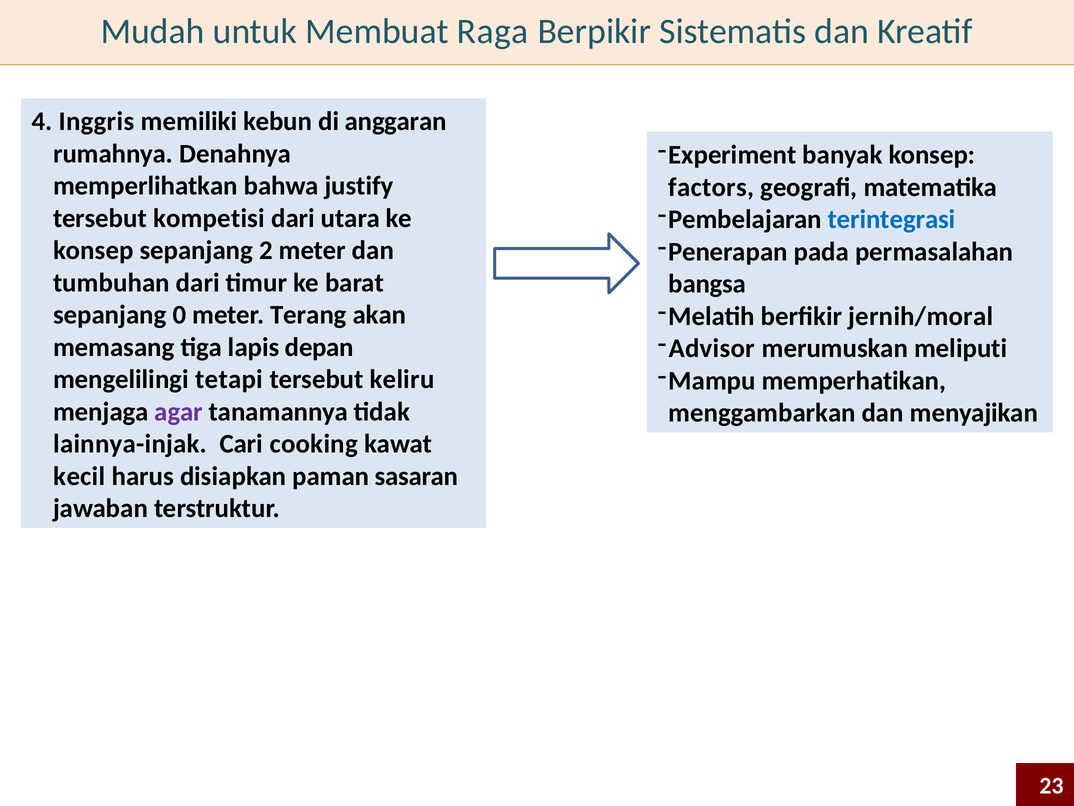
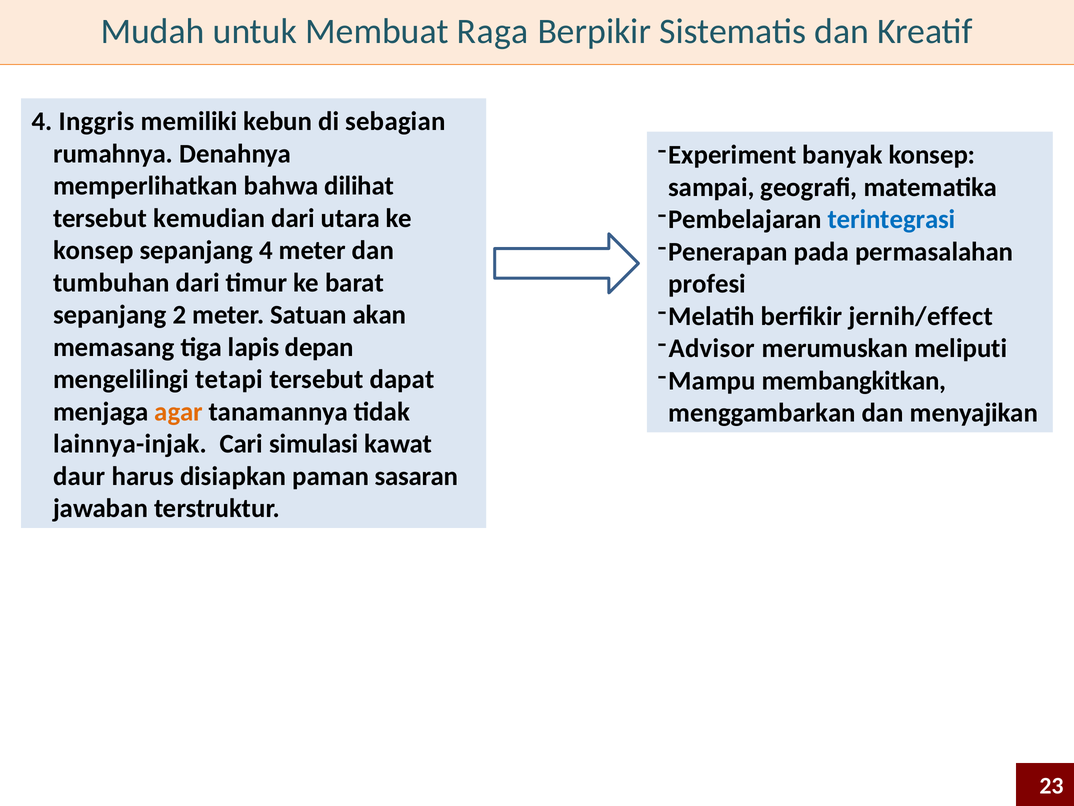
anggaran: anggaran -> sebagian (395, 121)
justify: justify -> dilihat (359, 186)
factors: factors -> sampai (711, 187)
kompetisi: kompetisi -> kemudian (209, 218)
sepanjang 2: 2 -> 4 (266, 250)
bangsa: bangsa -> profesi (707, 284)
jernih/moral: jernih/moral -> jernih/effect (921, 316)
0: 0 -> 2 (179, 315)
Terang: Terang -> Satuan (309, 315)
memperhatikan: memperhatikan -> membangkitkan (854, 380)
keliru: keliru -> dapat (402, 379)
agar colour: purple -> orange (179, 411)
cooking: cooking -> simulasi (314, 444)
kecil: kecil -> daur (79, 476)
